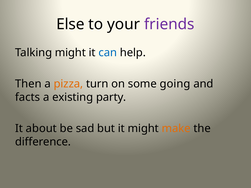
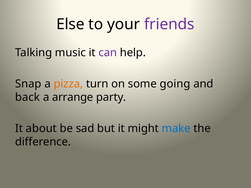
Talking might: might -> music (70, 53)
can colour: blue -> purple (108, 53)
Then: Then -> Snap (28, 84)
facts: facts -> back (28, 97)
existing: existing -> arrange (73, 97)
make colour: orange -> blue (176, 129)
